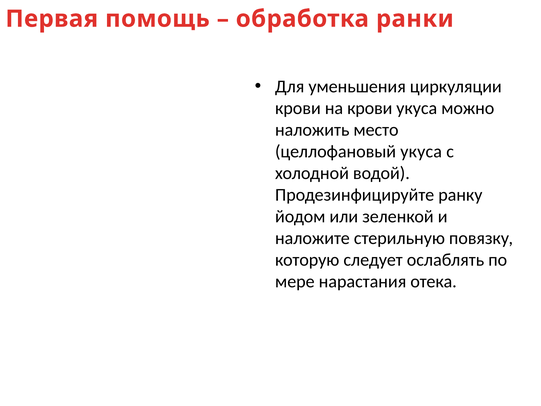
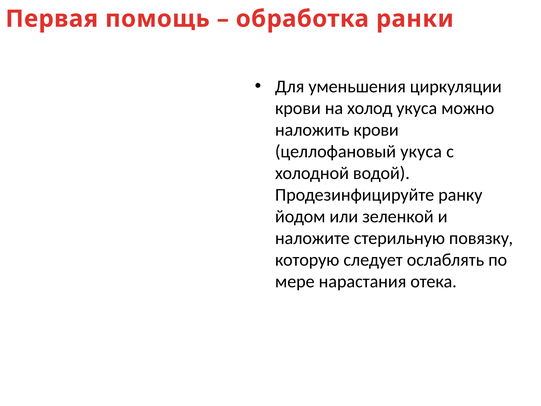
на крови: крови -> холод (370, 108)
наложить место: место -> крови (376, 130)
